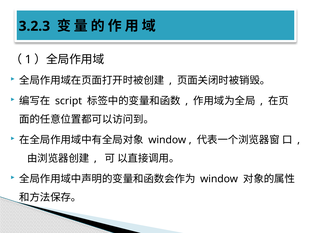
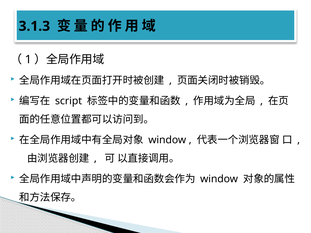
3.2.3: 3.2.3 -> 3.1.3 (34, 26)
